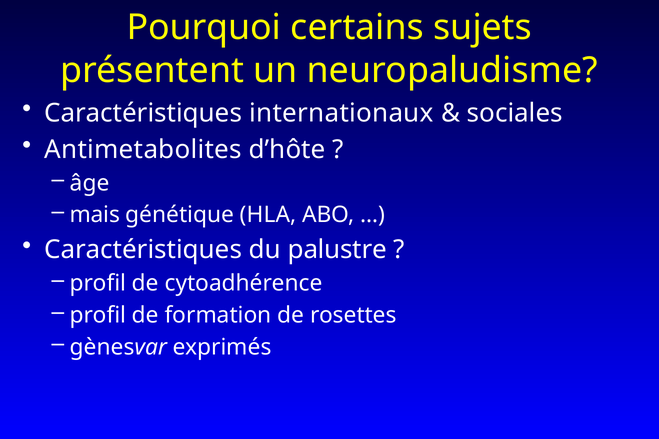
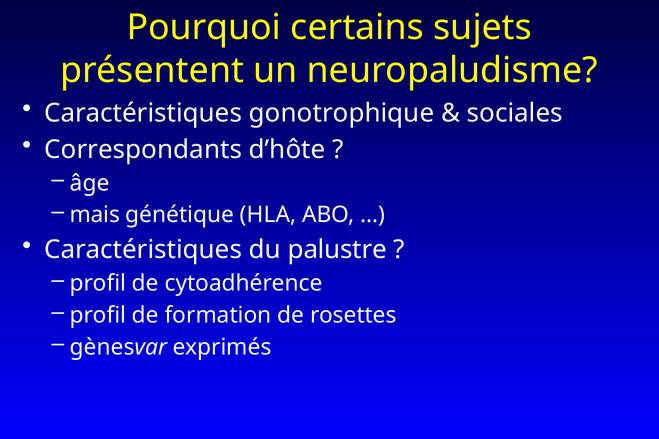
internationaux: internationaux -> gonotrophique (342, 113)
Antimetabolites: Antimetabolites -> Correspondants (143, 150)
